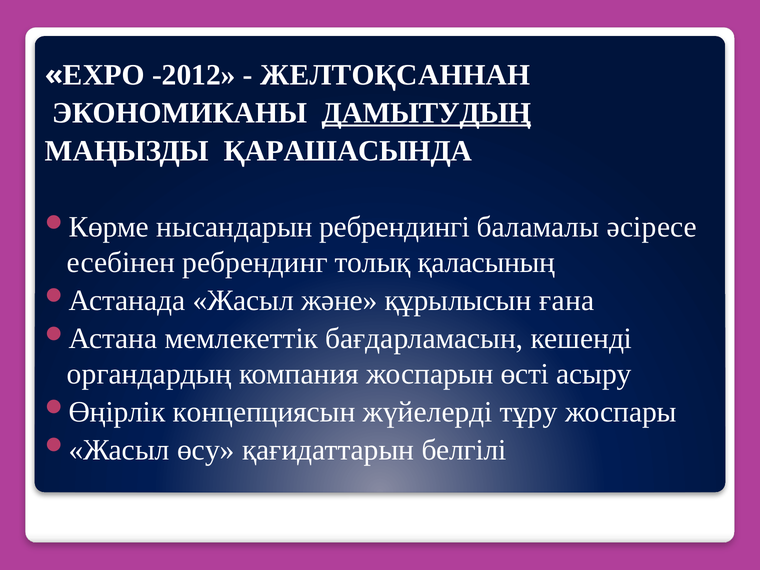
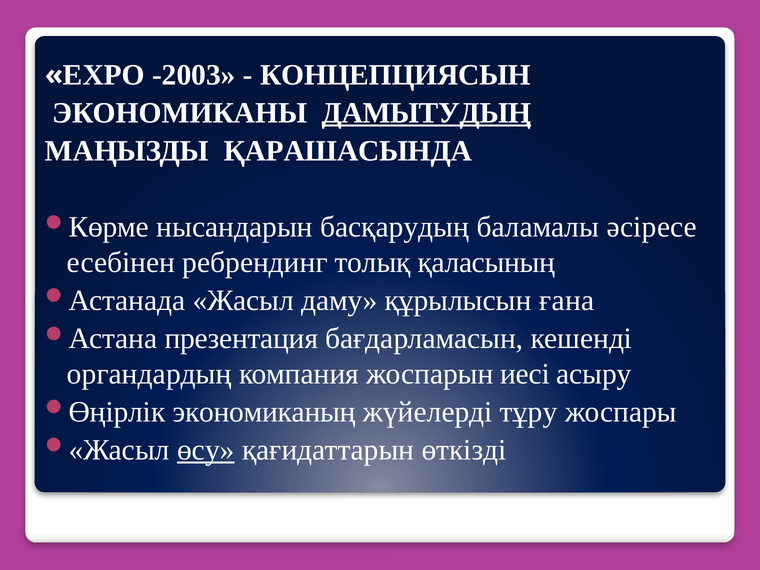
-2012: -2012 -> -2003 (194, 75)
ЖЕЛТОҚСАННАН: ЖЕЛТОҚСАННАН -> КОНЦЕПЦИЯСЫН (396, 75)
ребрендингі: ребрендингі -> басқарудың (395, 227)
және: және -> даму (339, 300)
мемлекеттік: мемлекеттік -> презентация (241, 338)
өсті: өсті -> иесі (525, 374)
концепциясын: концепциясын -> экономиканың (264, 412)
өсу underline: none -> present (206, 450)
белгілі: белгілі -> өткізді (464, 450)
